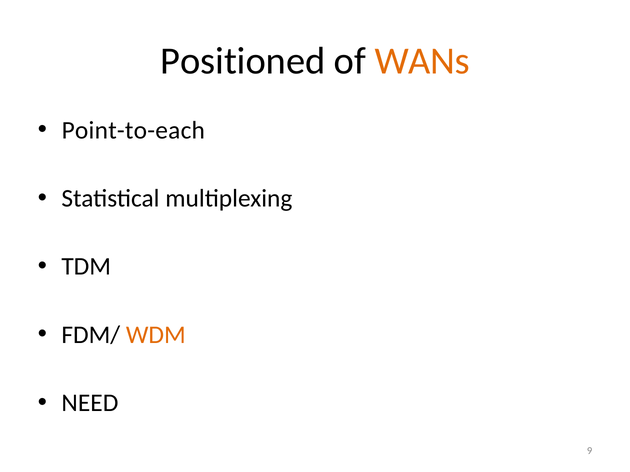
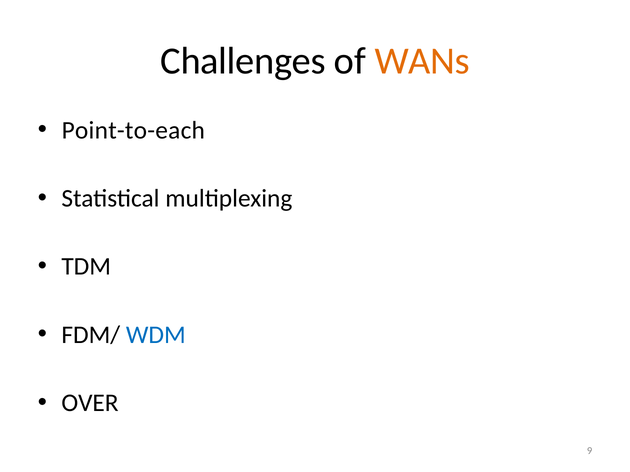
Positioned: Positioned -> Challenges (243, 61)
WDM colour: orange -> blue (156, 335)
NEED: NEED -> OVER (90, 403)
